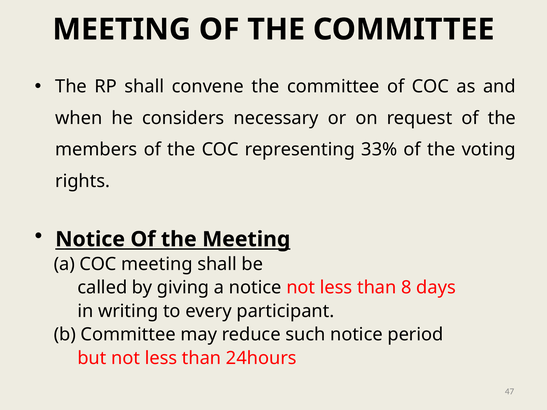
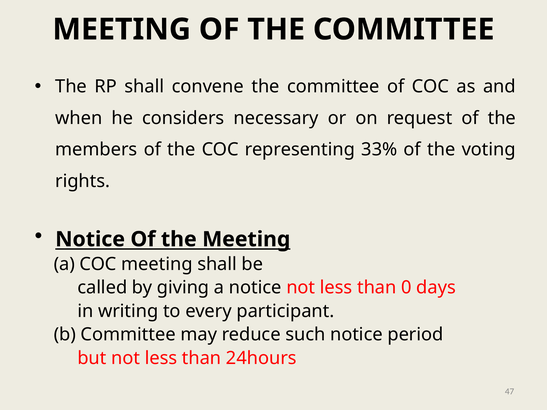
8: 8 -> 0 (406, 288)
